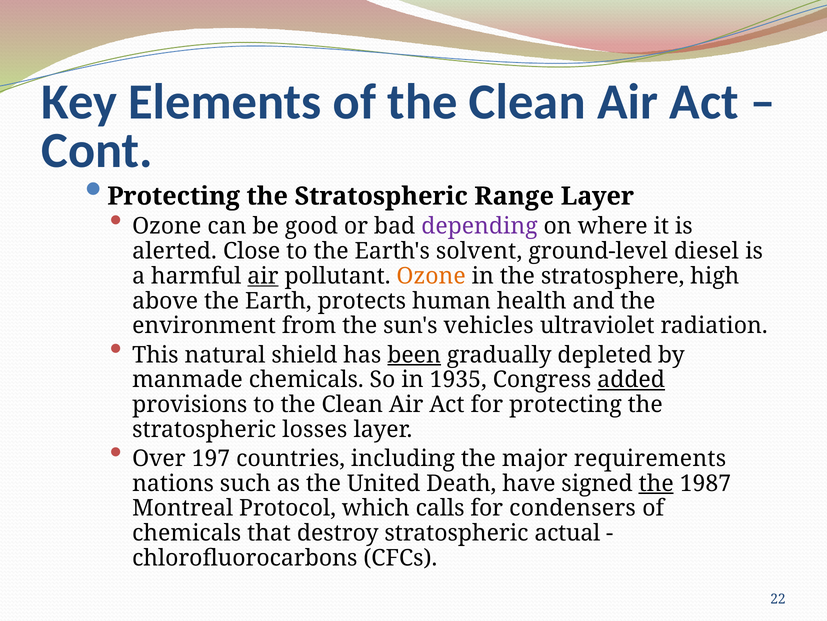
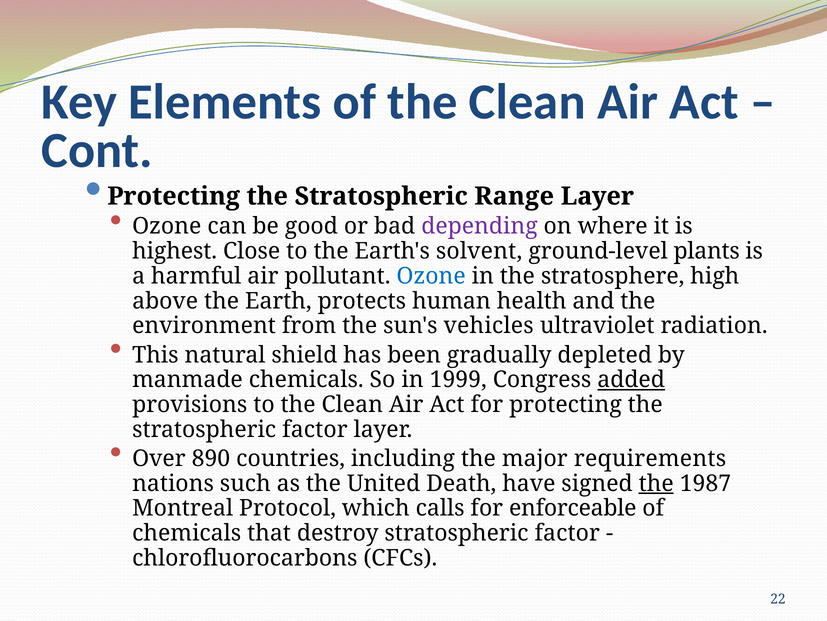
alerted: alerted -> highest (175, 251)
diesel: diesel -> plants (707, 251)
air underline: present -> none (263, 276)
Ozone colour: orange -> blue (431, 276)
been underline: present -> none (414, 355)
1935: 1935 -> 1999 (458, 379)
losses: losses -> factor (315, 429)
197: 197 -> 890 (211, 458)
condensers: condensers -> enforceable (573, 508)
destroy stratospheric actual: actual -> factor (567, 533)
